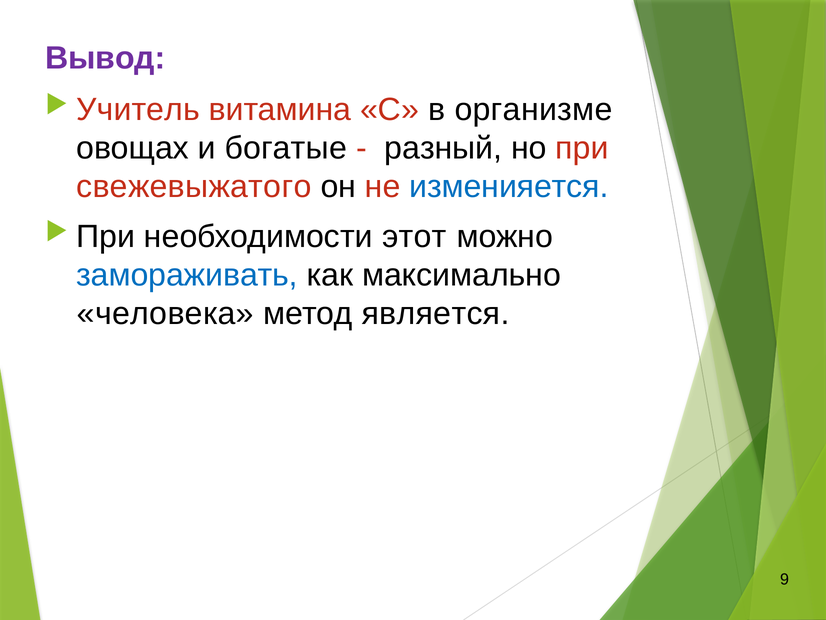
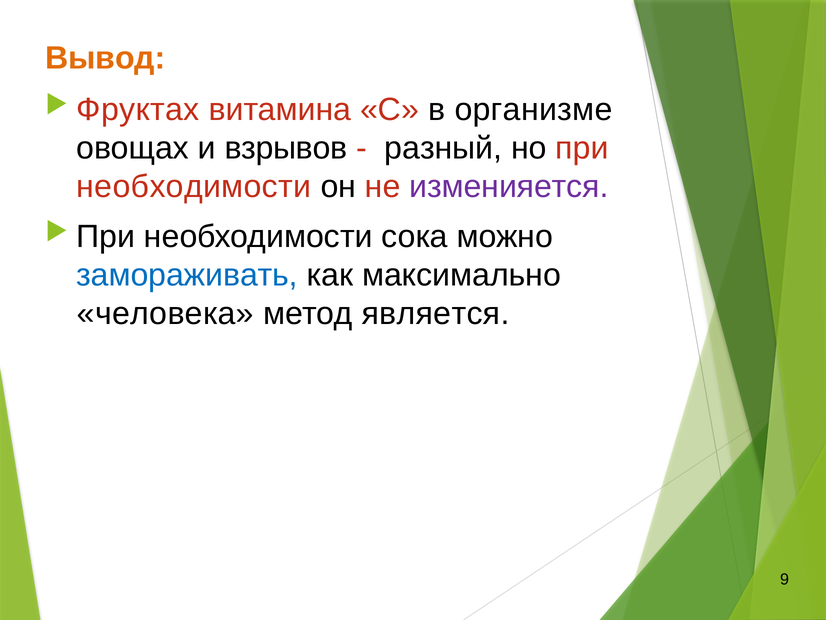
Вывод colour: purple -> orange (105, 58)
Учитель: Учитель -> Фруктах (138, 109)
богатые: богатые -> взрывов (286, 148)
свежевыжатого: свежевыжатого -> необходимости (194, 186)
изменияется colour: blue -> purple (509, 186)
этот: этот -> сока (414, 236)
